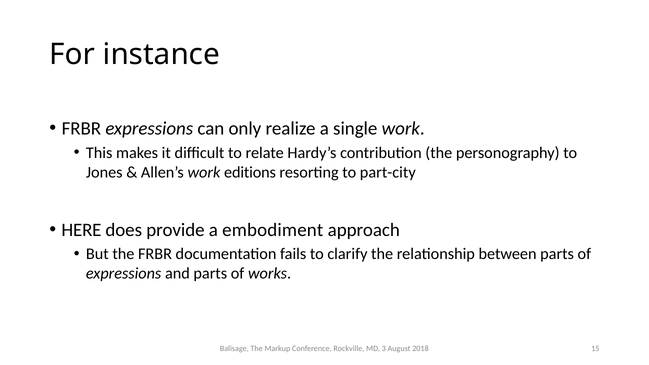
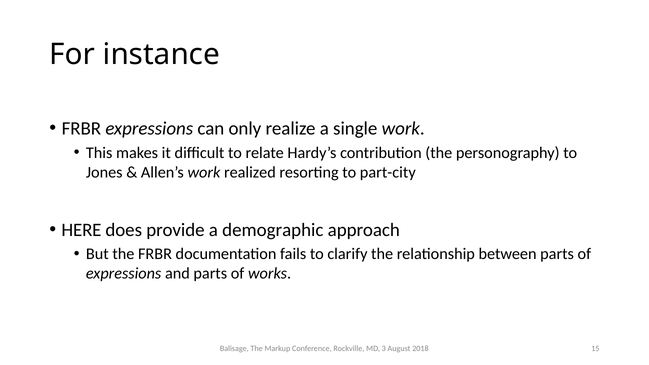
editions: editions -> realized (250, 172)
embodiment: embodiment -> demographic (273, 230)
